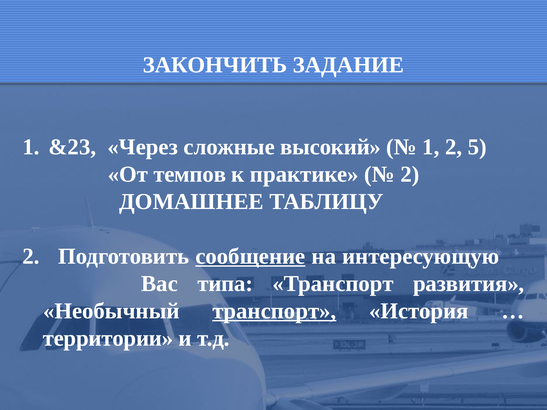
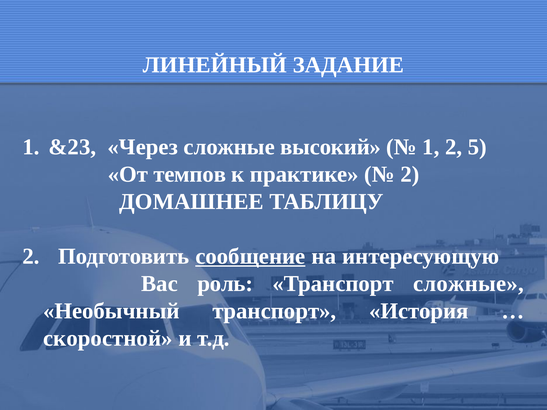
ЗАКОНЧИТЬ: ЗАКОНЧИТЬ -> ЛИНЕЙНЫЙ (215, 65)
типа: типа -> роль (225, 284)
Транспорт развития: развития -> сложные (469, 284)
транспорт underline: present -> none (274, 311)
территории: территории -> скоростной (108, 338)
